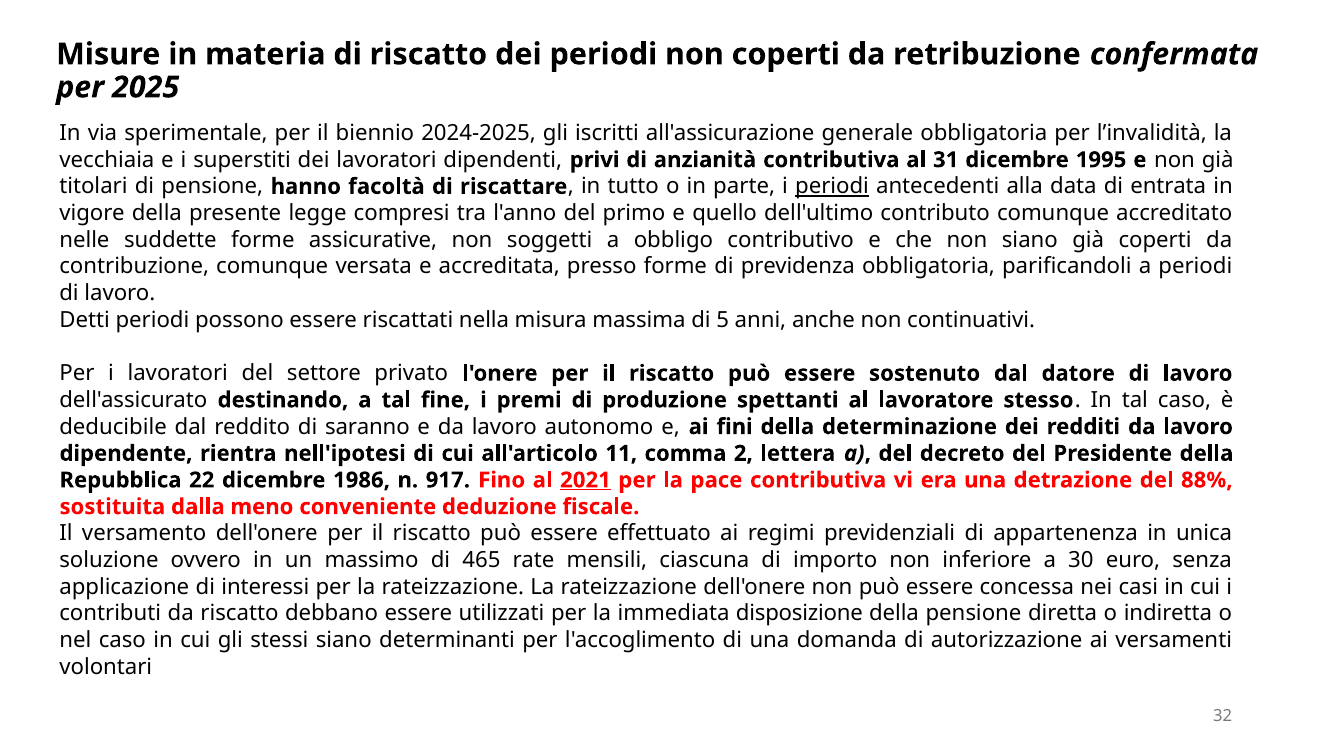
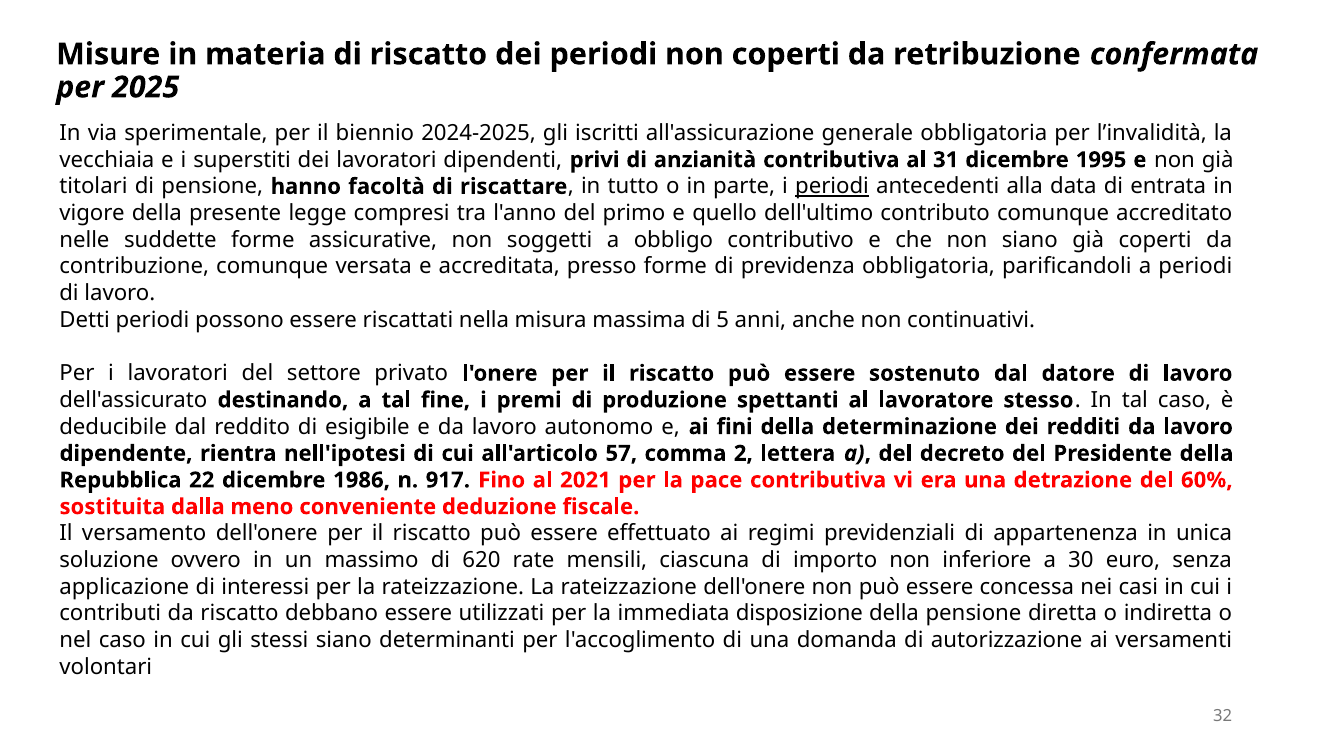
saranno: saranno -> esigibile (367, 426)
11: 11 -> 57 (621, 453)
2021 underline: present -> none (586, 480)
88%: 88% -> 60% (1207, 480)
465: 465 -> 620 (481, 560)
